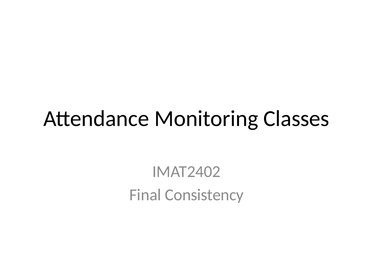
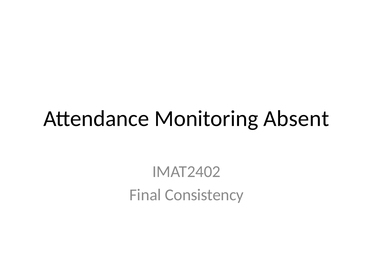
Classes: Classes -> Absent (296, 118)
